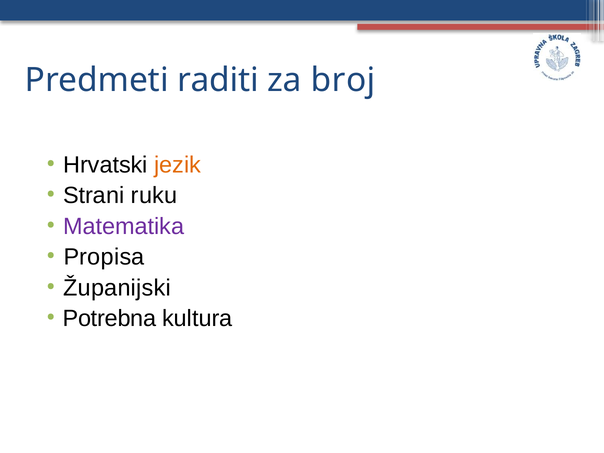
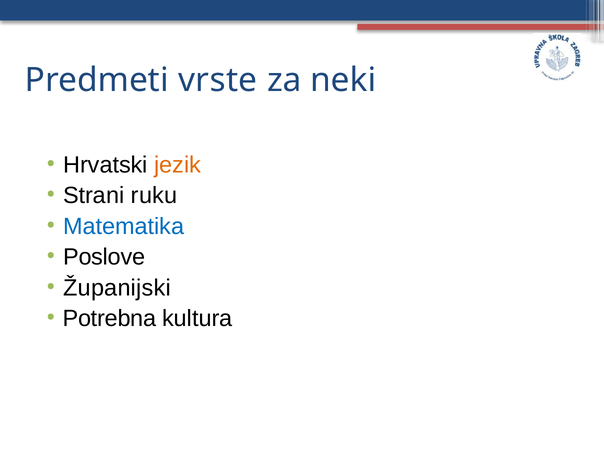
raditi: raditi -> vrste (218, 80)
broj: broj -> neki (343, 80)
Matematika colour: purple -> blue (124, 226)
Propisa: Propisa -> Poslove (104, 257)
